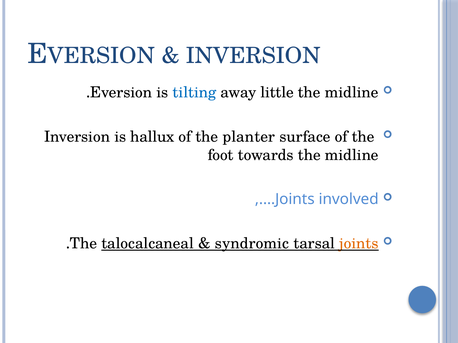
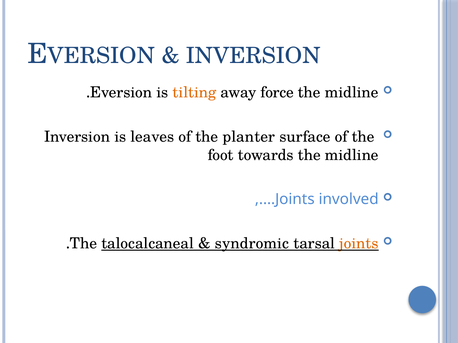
tilting colour: blue -> orange (195, 93)
little: little -> force (277, 93)
hallux: hallux -> leaves (152, 137)
